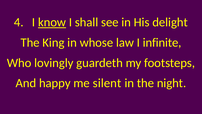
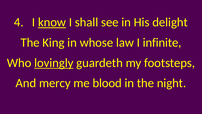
lovingly underline: none -> present (54, 63)
happy: happy -> mercy (55, 83)
silent: silent -> blood (107, 83)
